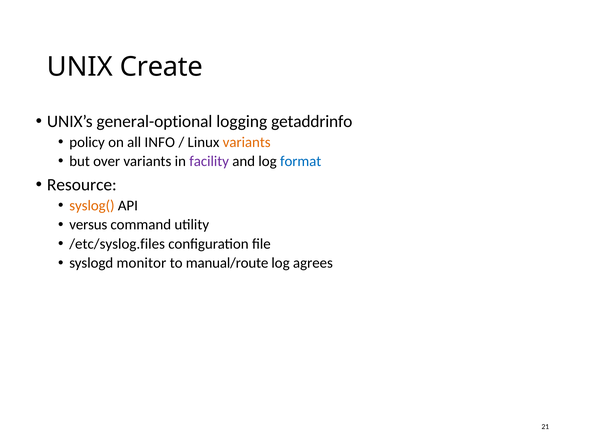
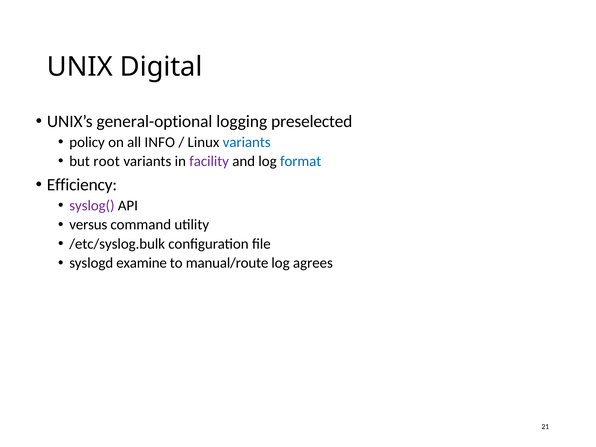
Create: Create -> Digital (161, 67)
getaddrinfo: getaddrinfo -> preselected (312, 122)
variants colour: orange -> blue (247, 142)
over: over -> root (107, 161)
Resource: Resource -> Efficiency (82, 185)
syslog( colour: orange -> purple (92, 205)
/etc/syslog.files: /etc/syslog.files -> /etc/syslog.bulk (117, 244)
monitor: monitor -> examine (142, 263)
